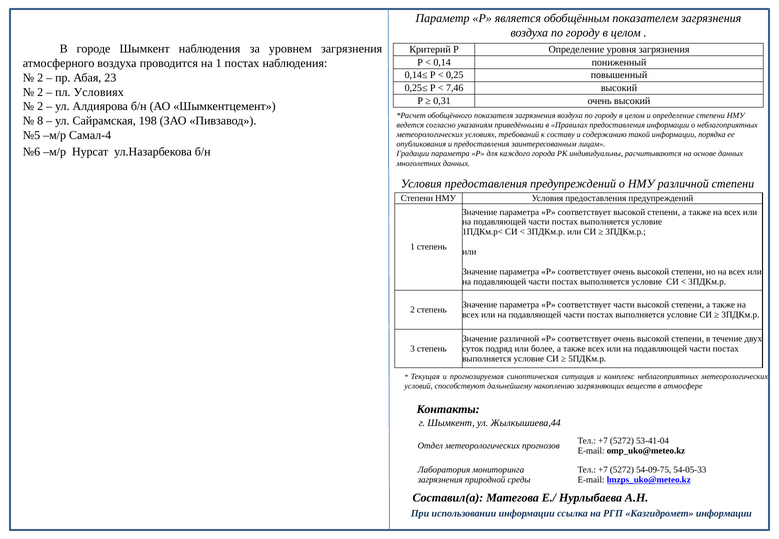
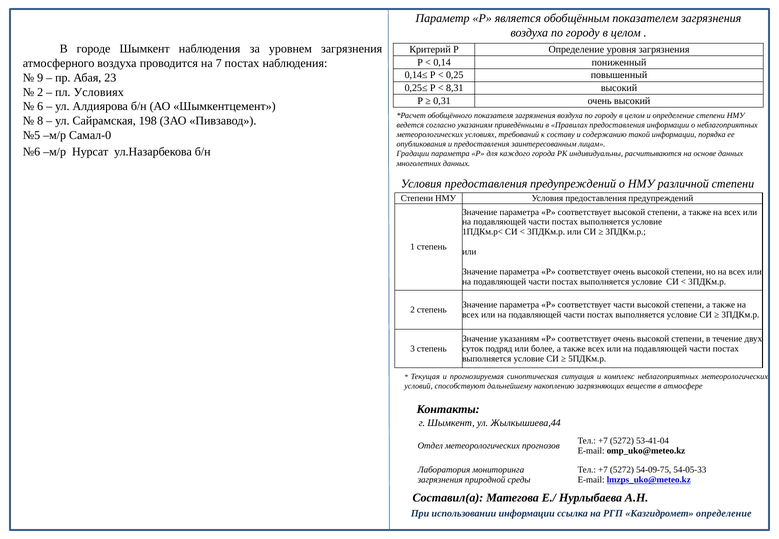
на 1: 1 -> 7 (219, 63)
2: 2 -> 9 (40, 78)
7,46: 7,46 -> 8,31 (455, 88)
2: 2 -> 6 (40, 107)
Самал-4: Самал-4 -> Самал-0 (90, 135)
Значение различной: различной -> указаниям (519, 339)
Казгидромет информации: информации -> определение (724, 514)
